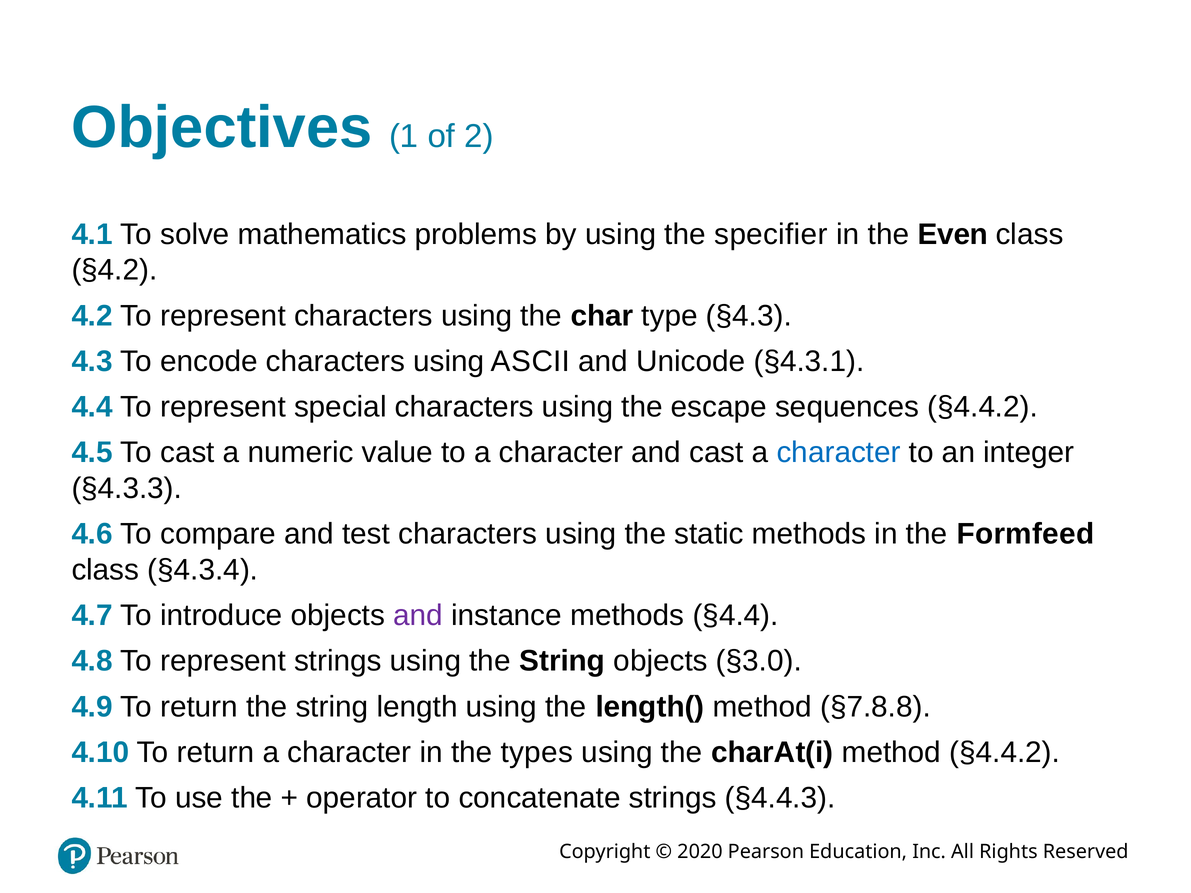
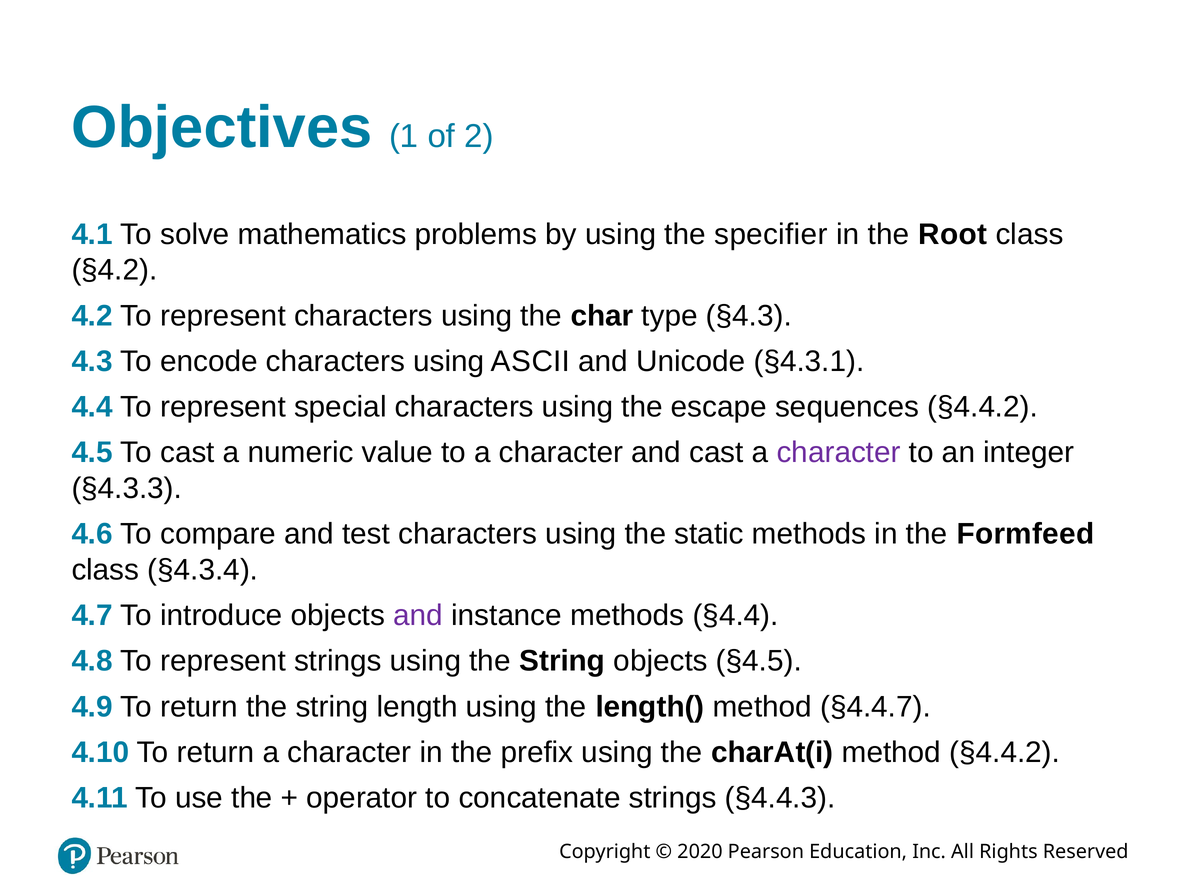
Even: Even -> Root (953, 234)
character colour: blue -> purple (839, 453)
§3.0: §3.0 -> §4.5 (759, 661)
§7.8.8: §7.8.8 -> §4.4.7 (876, 707)
types: types -> prefix (537, 753)
